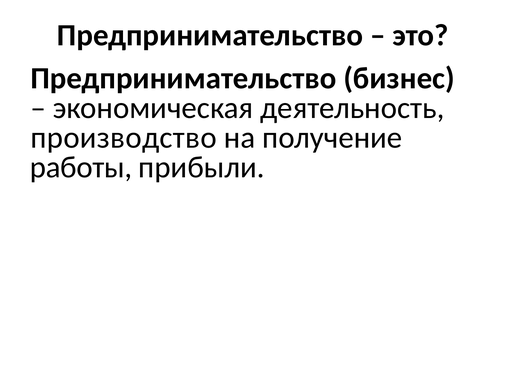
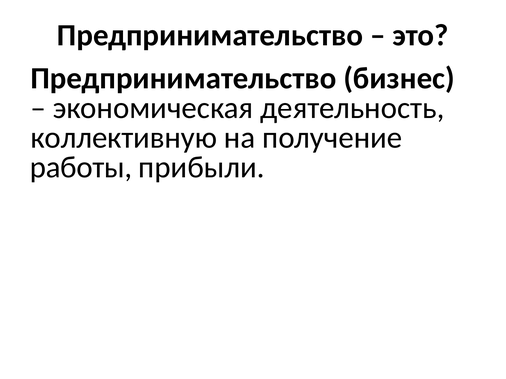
производство: производство -> коллективную (124, 138)
